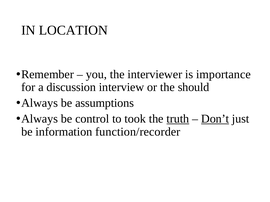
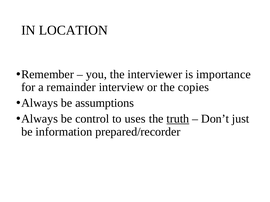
discussion: discussion -> remainder (71, 87)
should: should -> copies (193, 87)
took: took -> uses (135, 119)
Don’t underline: present -> none (215, 119)
function/recorder: function/recorder -> prepared/recorder (138, 132)
